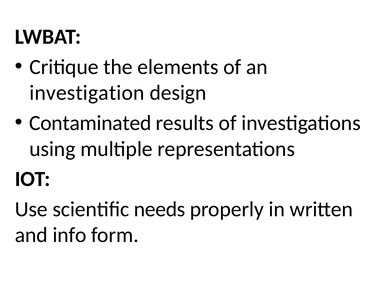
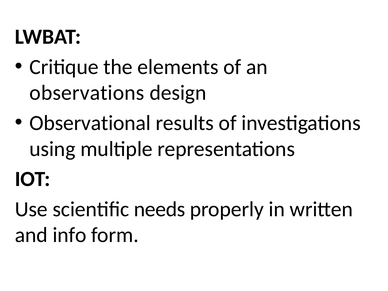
investigation: investigation -> observations (87, 93)
Contaminated: Contaminated -> Observational (90, 123)
